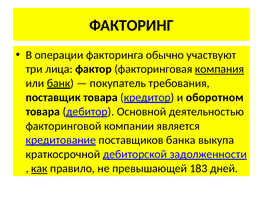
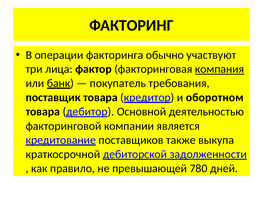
банка: банка -> также (181, 140)
как underline: present -> none (39, 169)
183: 183 -> 780 (199, 169)
